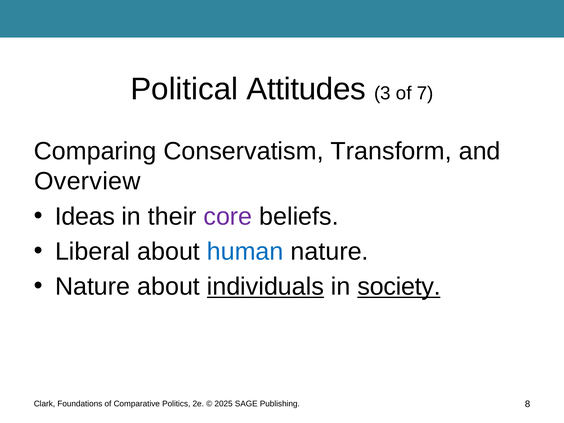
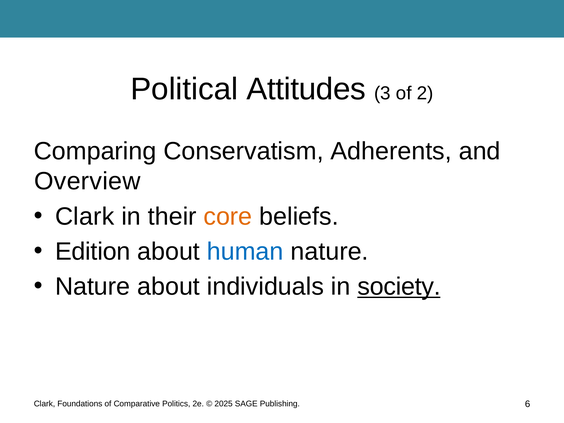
7: 7 -> 2 (425, 93)
Transform: Transform -> Adherents (391, 151)
Ideas: Ideas -> Clark (85, 216)
core colour: purple -> orange (228, 216)
Liberal: Liberal -> Edition (93, 252)
individuals underline: present -> none (265, 287)
8: 8 -> 6 (528, 404)
